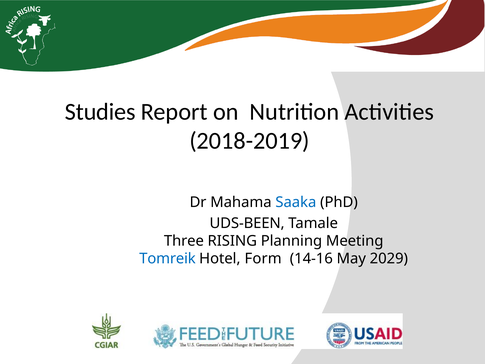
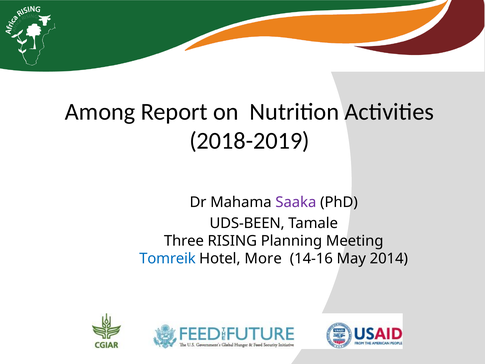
Studies: Studies -> Among (100, 112)
Saaka colour: blue -> purple (296, 202)
Form: Form -> More (263, 259)
2029: 2029 -> 2014 (389, 259)
